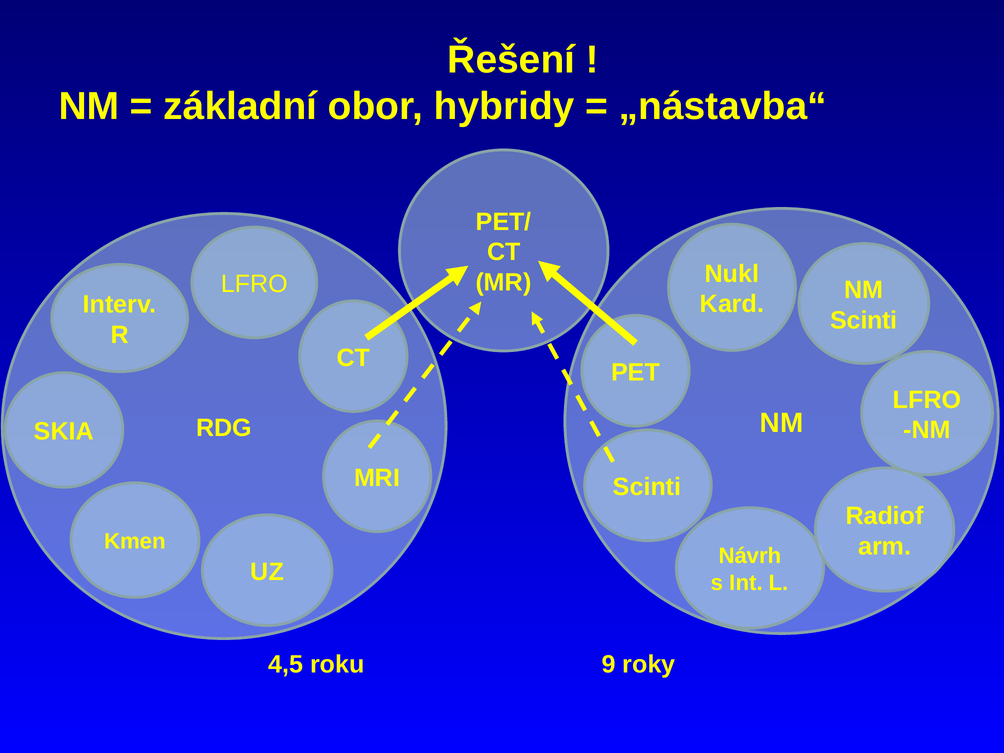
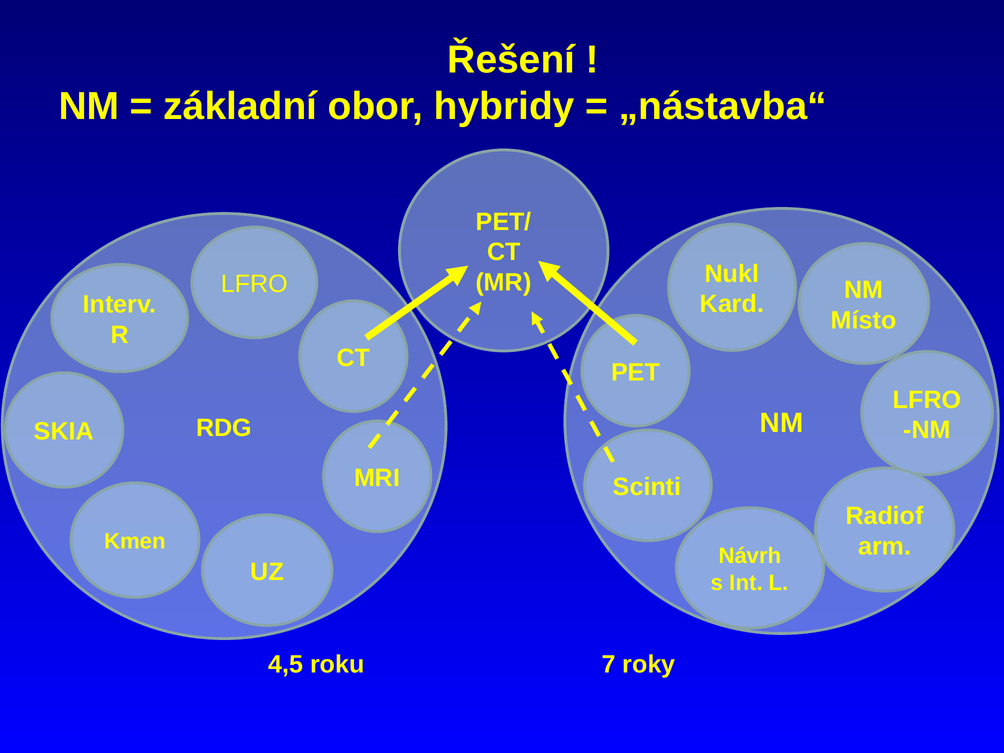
Scinti: Scinti -> Místo (864, 320)
9: 9 -> 7 (609, 665)
